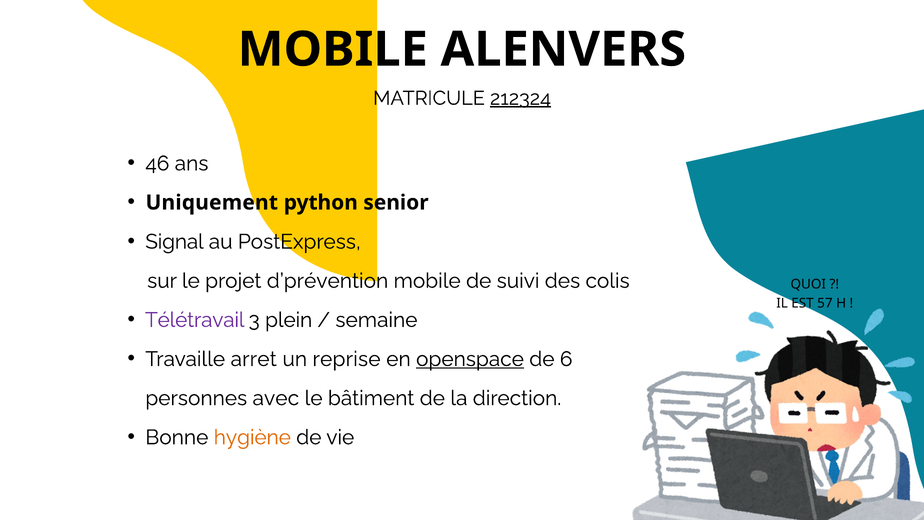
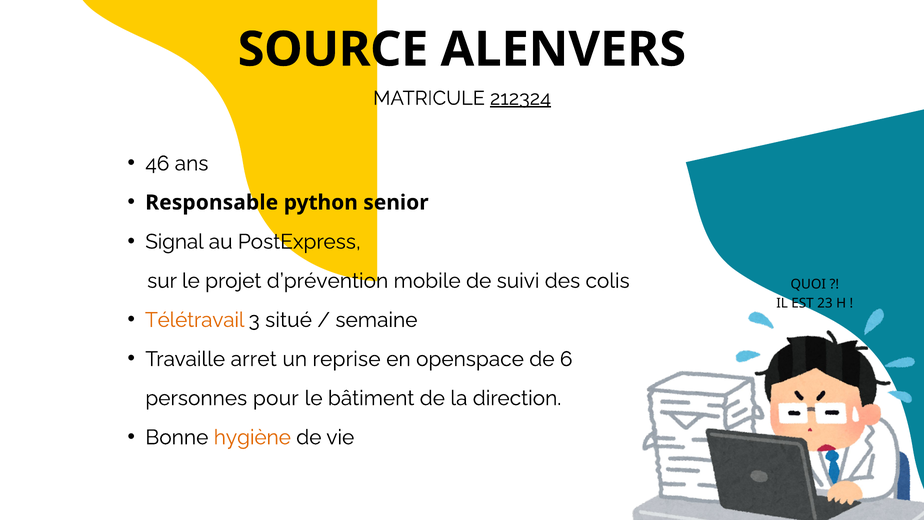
MOBILE: MOBILE -> SOURCE (333, 50)
Uniquement: Uniquement -> Responsable (212, 203)
57: 57 -> 23 (825, 303)
Télétravail colour: purple -> orange (195, 320)
plein: plein -> situé (289, 320)
openspace underline: present -> none (470, 359)
avec: avec -> pour (276, 398)
